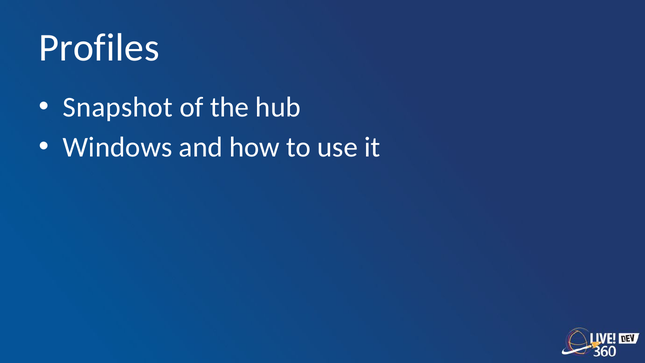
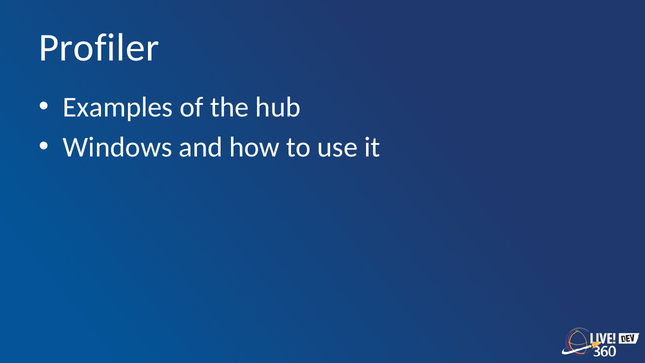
Profiles: Profiles -> Profiler (99, 48)
Snapshot: Snapshot -> Examples (118, 107)
